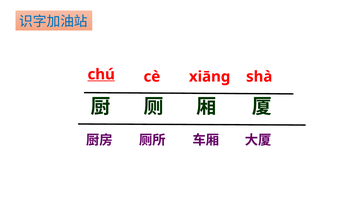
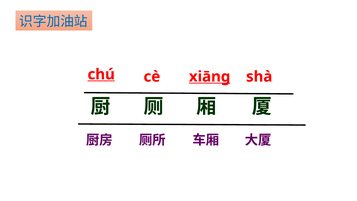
xiāng underline: none -> present (210, 77)
